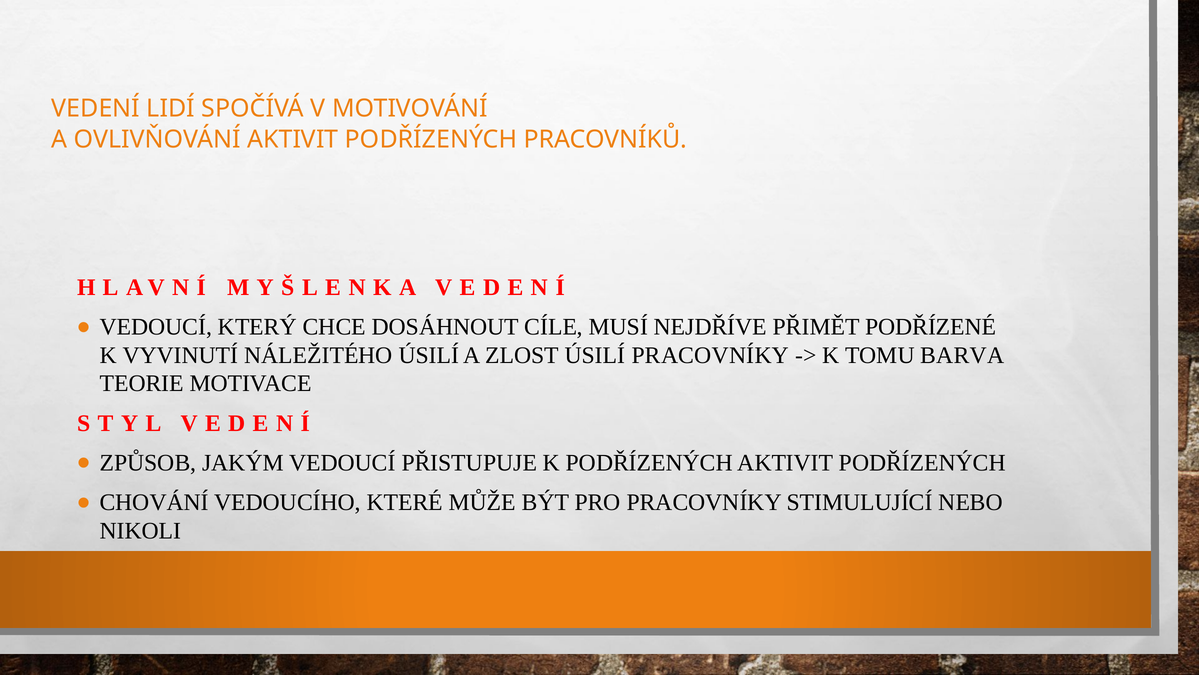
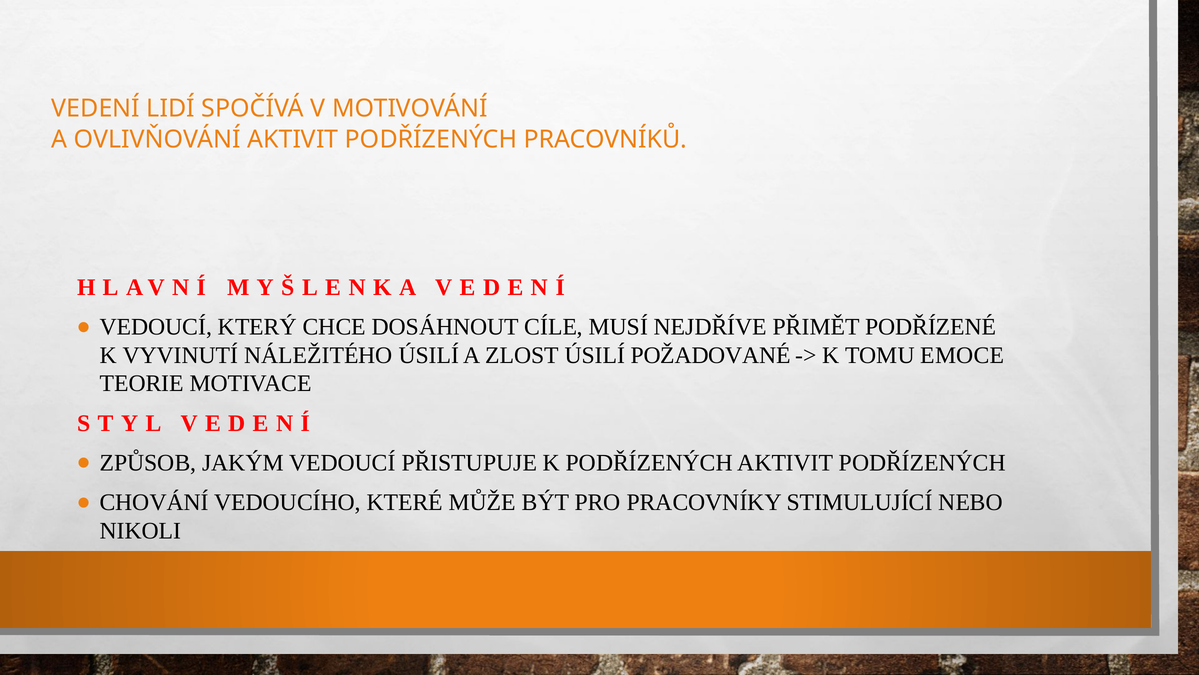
ÚSILÍ PRACOVNÍKY: PRACOVNÍKY -> POŽADOVANÉ (711, 355)
BARVA: BARVA -> EMOCE (962, 355)
